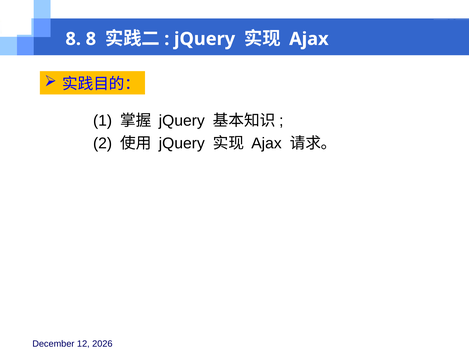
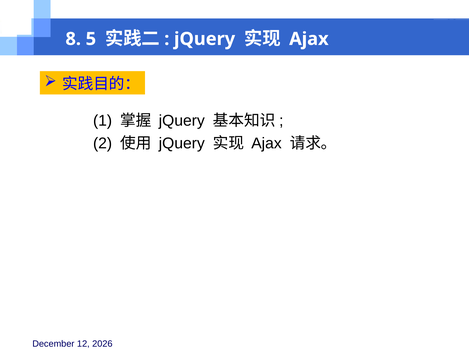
8 8: 8 -> 5 (91, 39)
